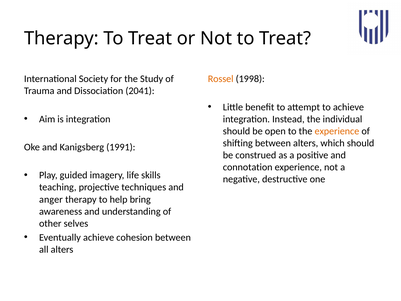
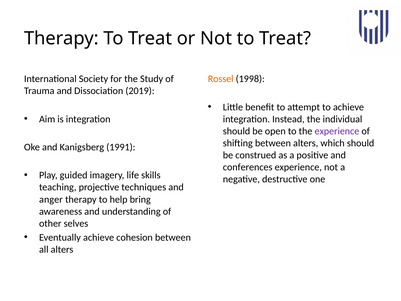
2041: 2041 -> 2019 (140, 91)
experience colour: orange -> purple (337, 131)
connotation: connotation -> conferences (248, 167)
